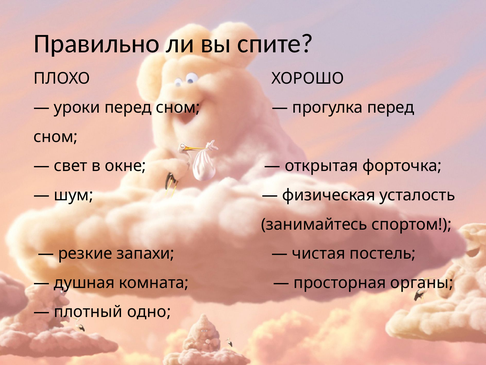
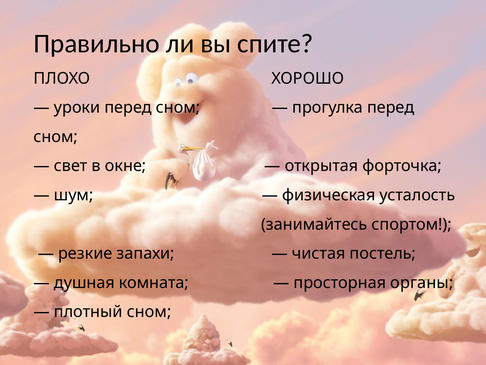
плотный одно: одно -> сном (149, 312)
